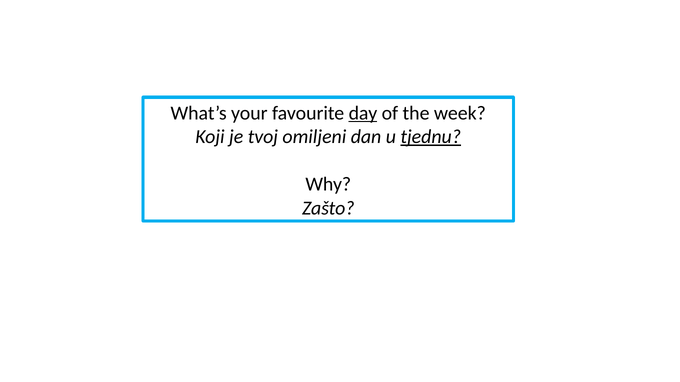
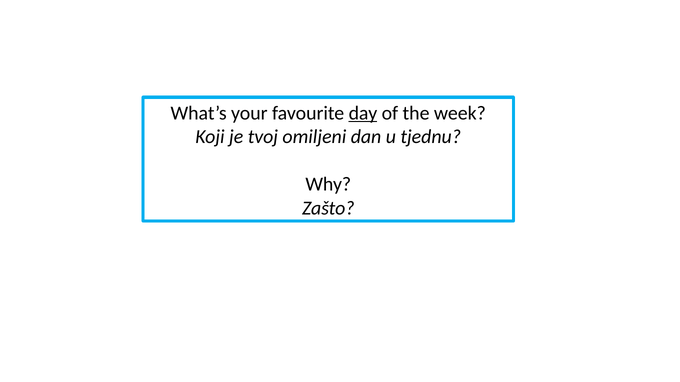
tjednu underline: present -> none (431, 137)
